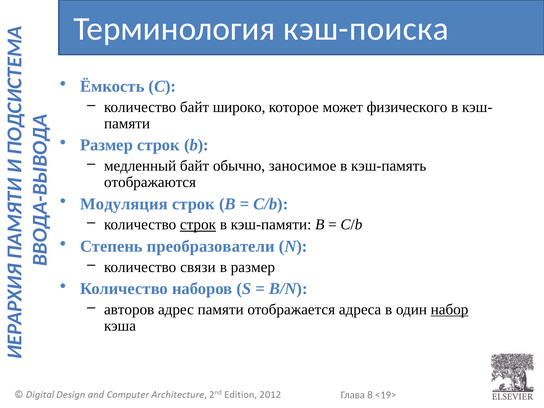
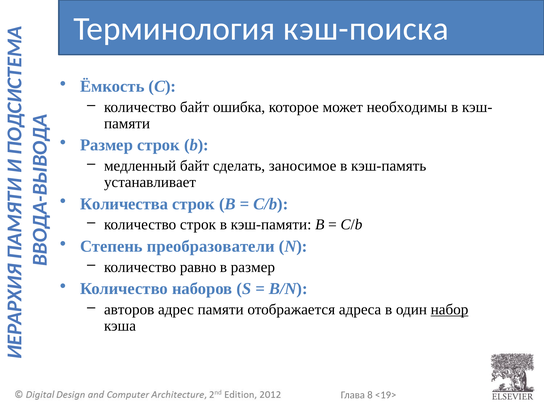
широко: широко -> ошибка (239, 107)
физического: физического -> необходимы (407, 107)
обычно: обычно -> сделать (239, 166)
отображаются: отображаются -> устанавливает (150, 182)
Модуляция: Модуляция -> Количества (124, 204)
строк underline: present -> none (198, 225)
связи: связи -> равно (198, 267)
